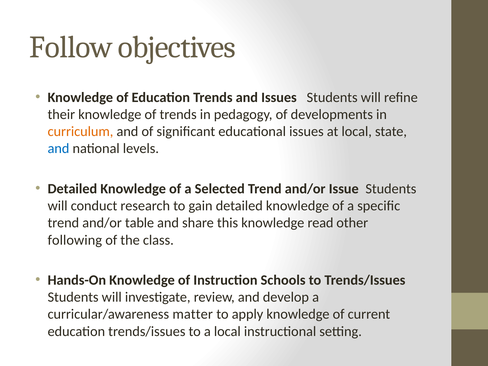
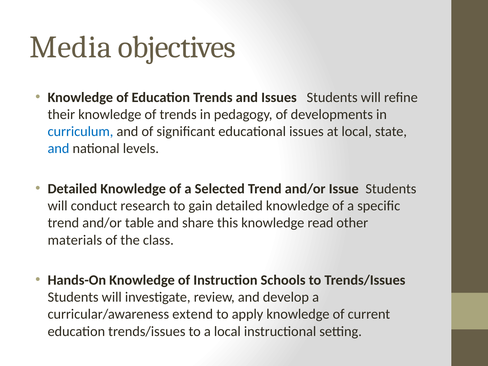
Follow: Follow -> Media (71, 47)
curriculum colour: orange -> blue (80, 132)
following: following -> materials (75, 240)
matter: matter -> extend (193, 314)
